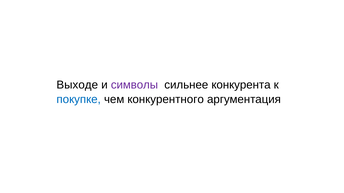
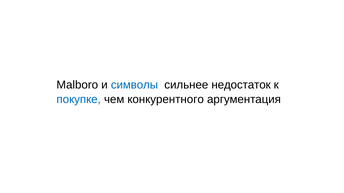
Выходе: Выходе -> Malboro (77, 85)
символы colour: purple -> blue (134, 85)
конкурента: конкурента -> недостаток (241, 85)
